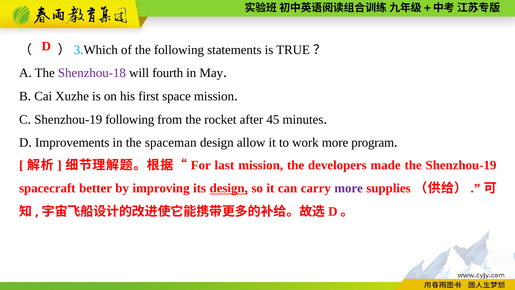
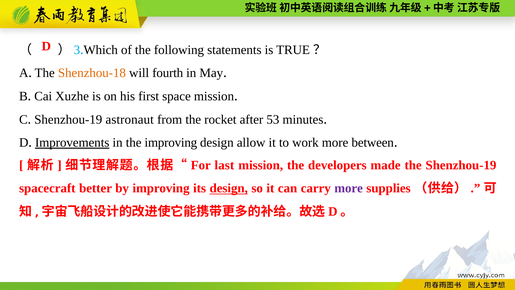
Shenzhou-18 colour: purple -> orange (92, 73)
Shenzhou-19 following: following -> astronaut (130, 119)
45: 45 -> 53 (273, 119)
Improvements underline: none -> present (72, 143)
the spaceman: spaceman -> improving (171, 143)
program: program -> between (373, 143)
